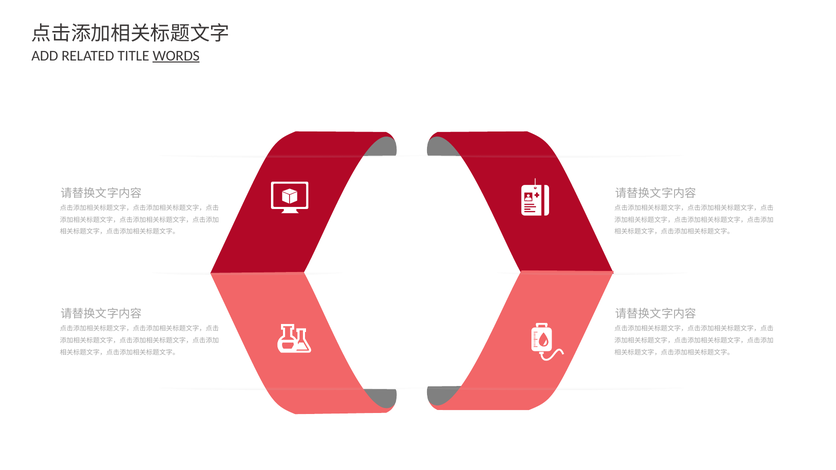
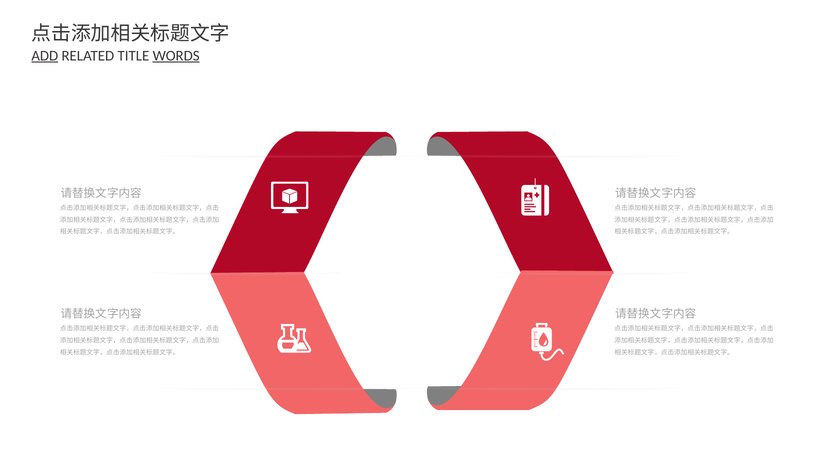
ADD underline: none -> present (45, 56)
